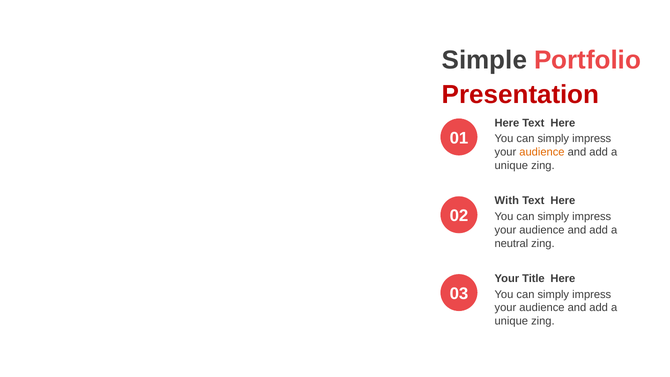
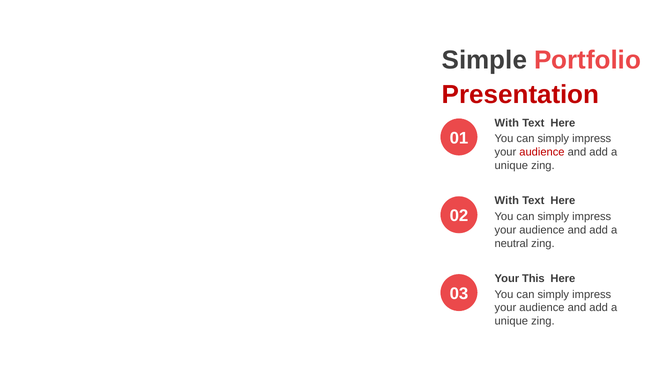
Here: Here -> With (507, 123)
audience colour: orange -> red (542, 152)
Title: Title -> This (533, 278)
